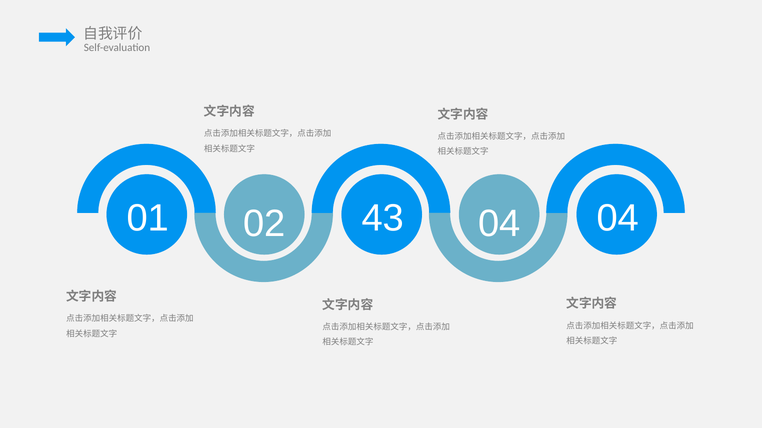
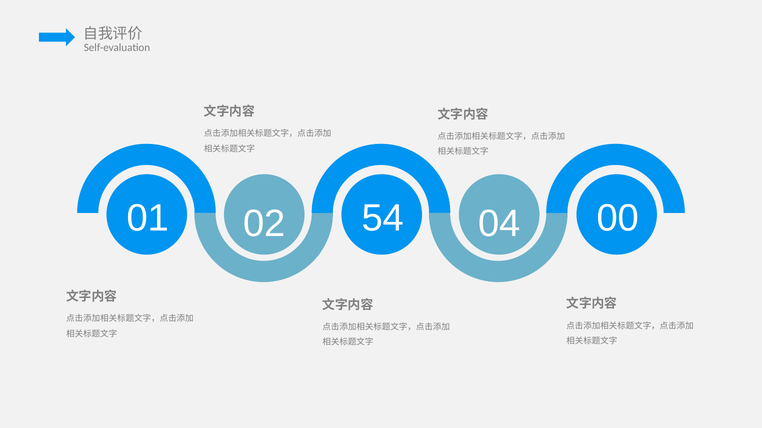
43: 43 -> 54 (383, 218)
04 04: 04 -> 00 (618, 218)
